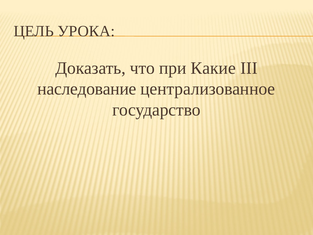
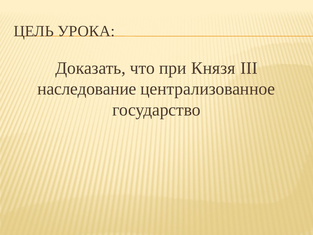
Какие: Какие -> Князя (213, 68)
